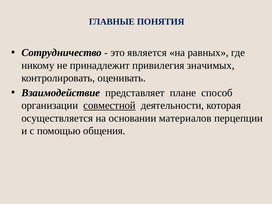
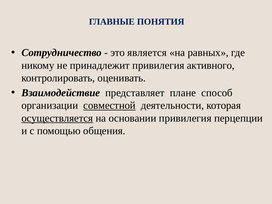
значимых: значимых -> активного (211, 65)
осуществляется underline: none -> present (57, 118)
основании материалов: материалов -> привилегия (185, 118)
